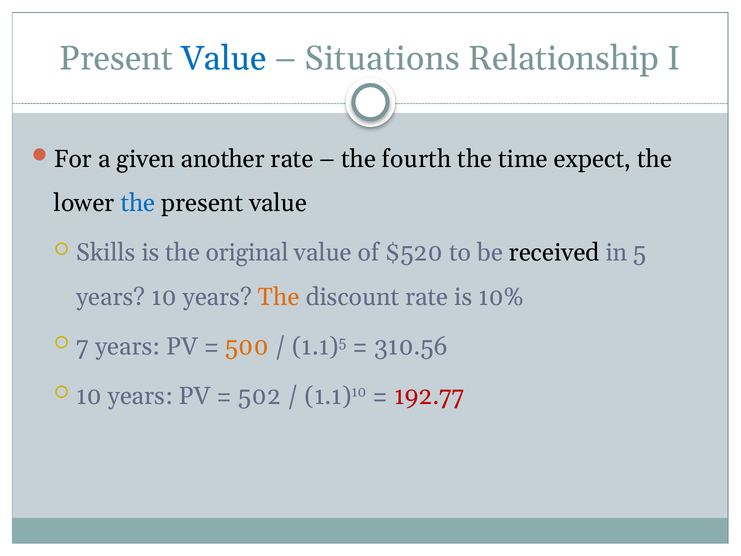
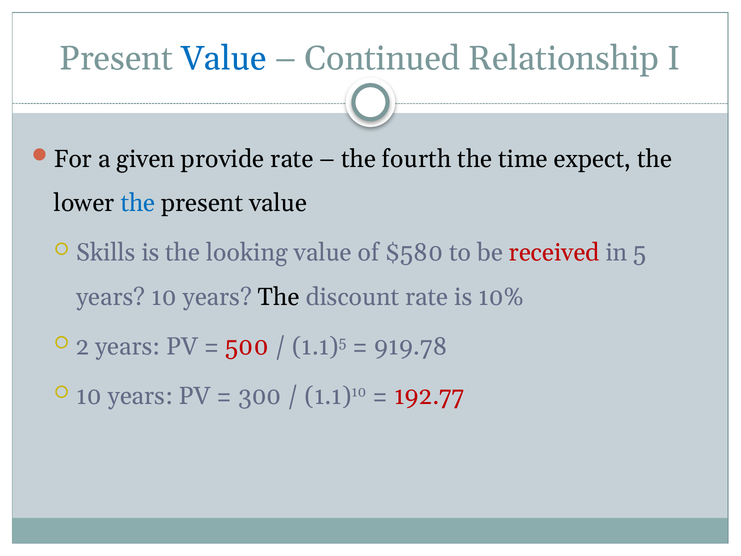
Situations: Situations -> Continued (383, 58)
another: another -> provide (223, 159)
original: original -> looking (247, 253)
$520: $520 -> $580 (414, 253)
received colour: black -> red (554, 253)
The colour: orange -> black (279, 297)
7: 7 -> 2 (83, 346)
500 colour: orange -> red (247, 346)
310.56: 310.56 -> 919.78 (411, 346)
502: 502 -> 300 (260, 396)
